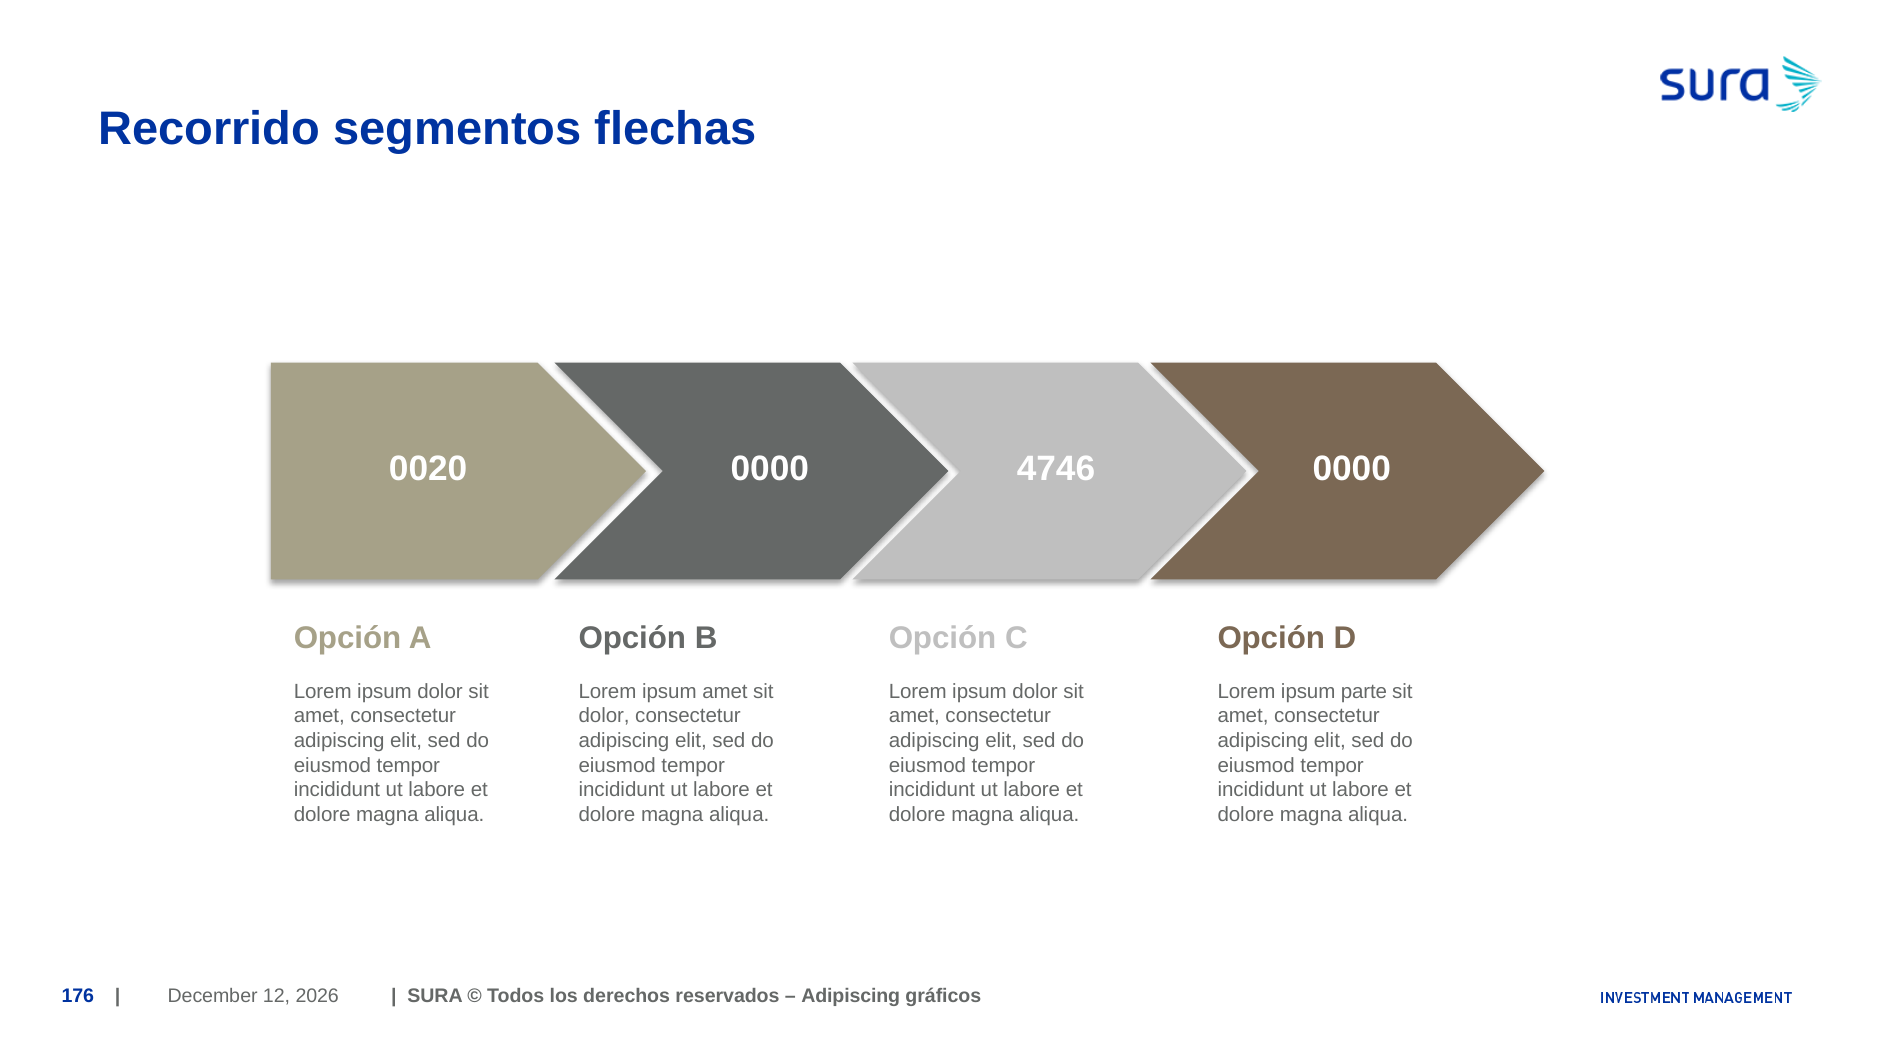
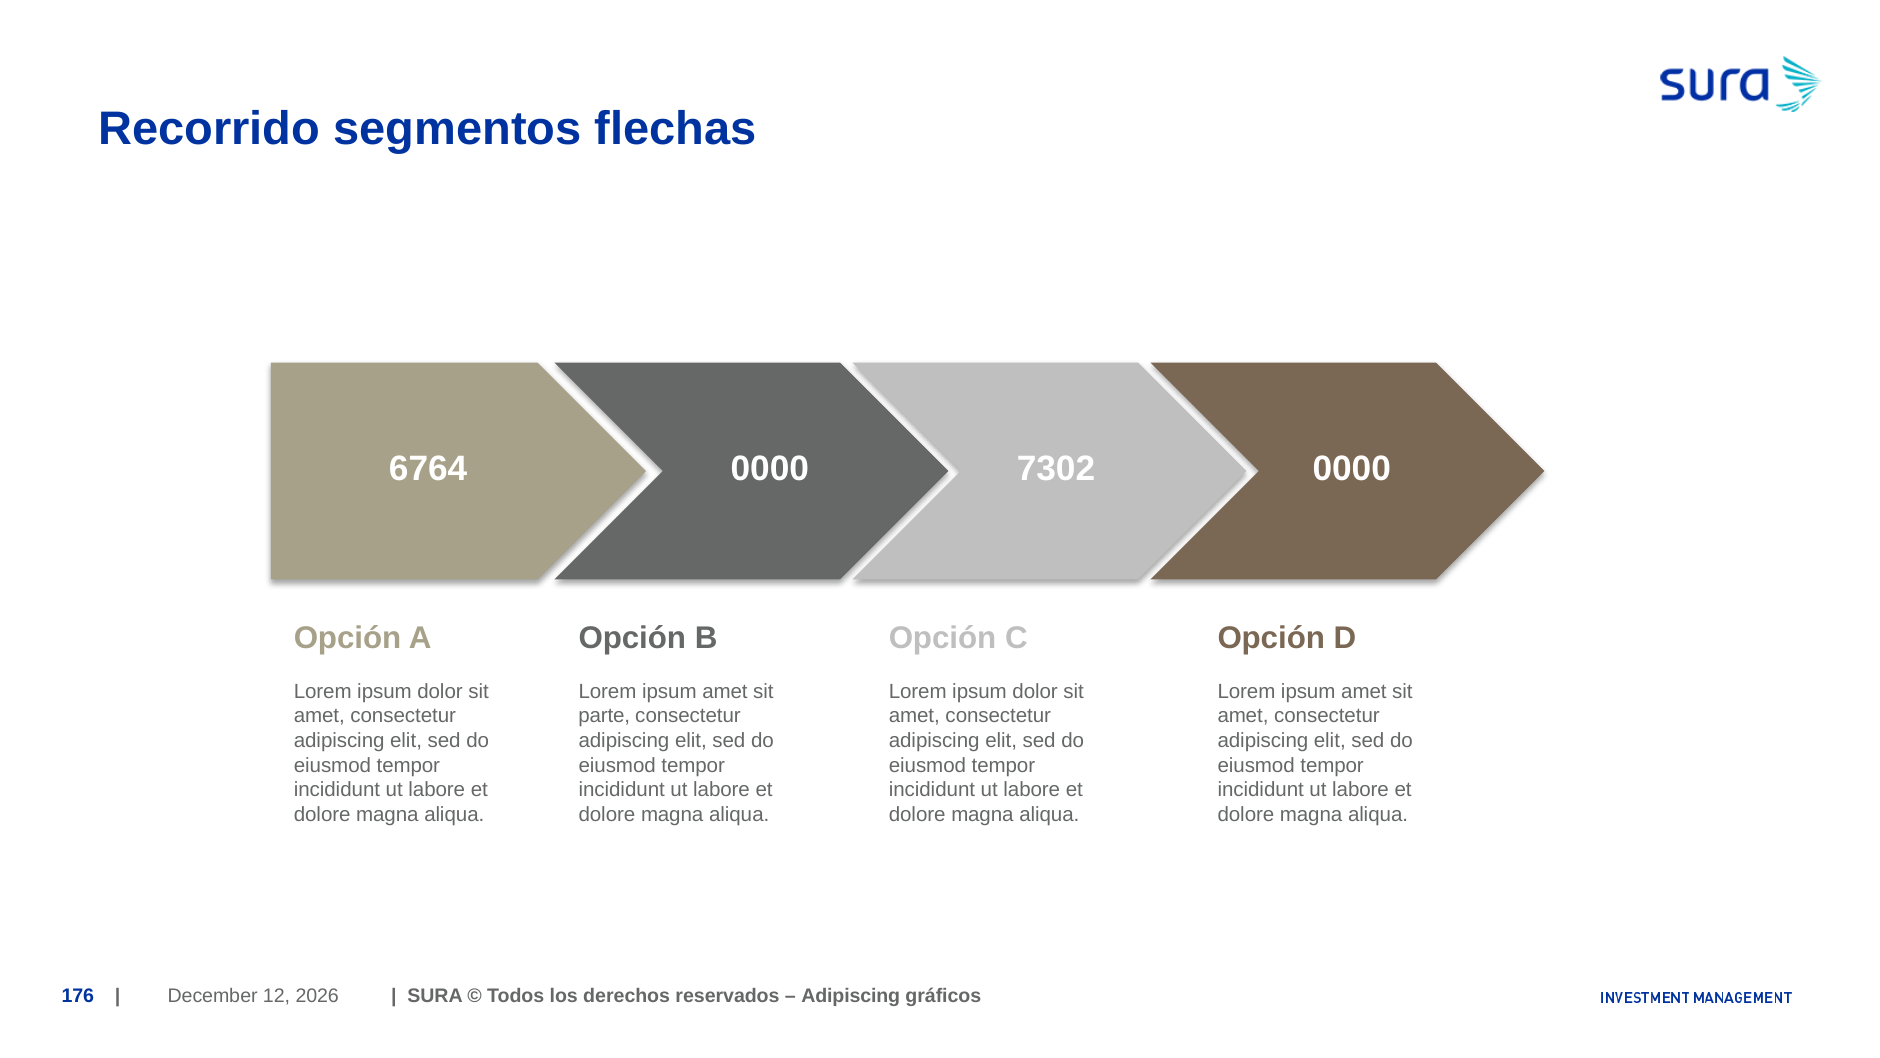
0020: 0020 -> 6764 (428, 469)
4746: 4746 -> 7302 (1056, 469)
parte: parte -> amet (1364, 691)
dolor: dolor -> parte (604, 716)
